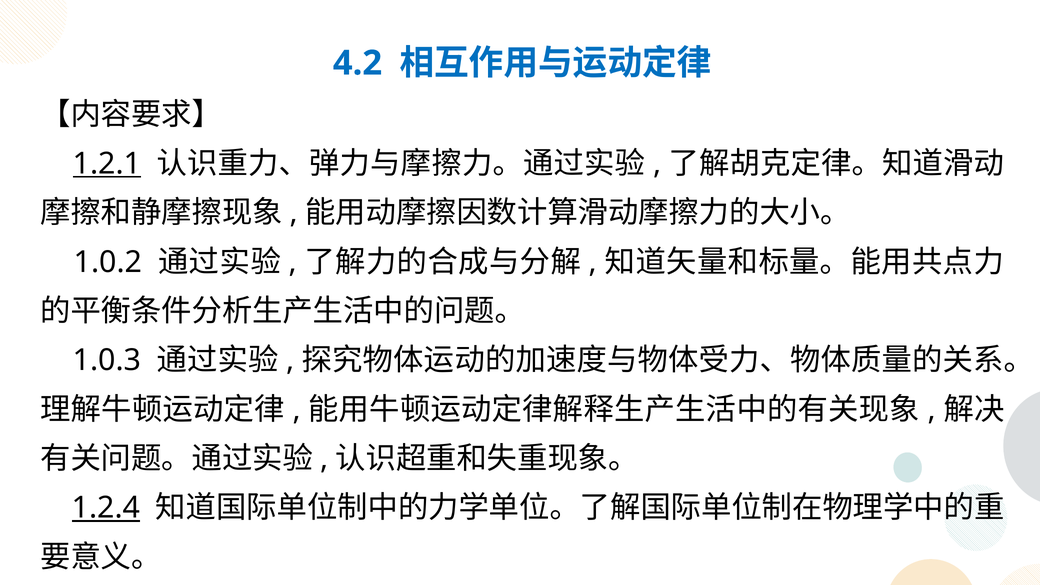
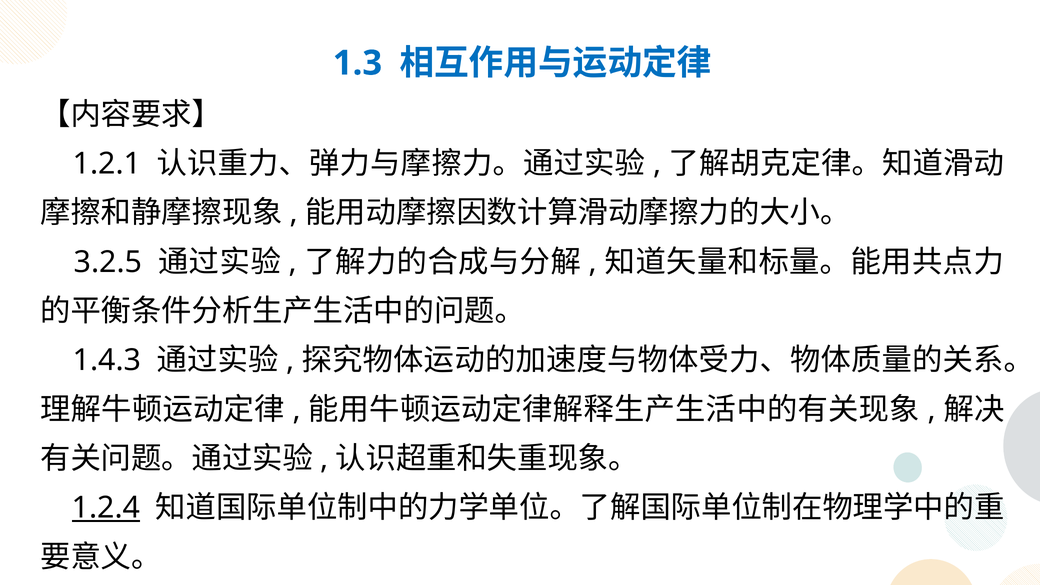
4.2: 4.2 -> 1.3 (357, 63)
1.2.1 underline: present -> none (107, 164)
1.0.2: 1.0.2 -> 3.2.5 (108, 262)
1.0.3: 1.0.3 -> 1.4.3 (107, 360)
